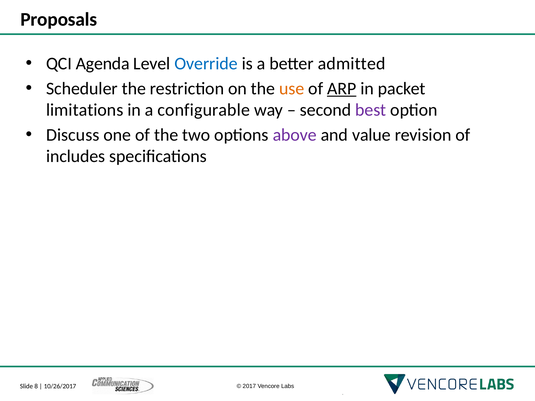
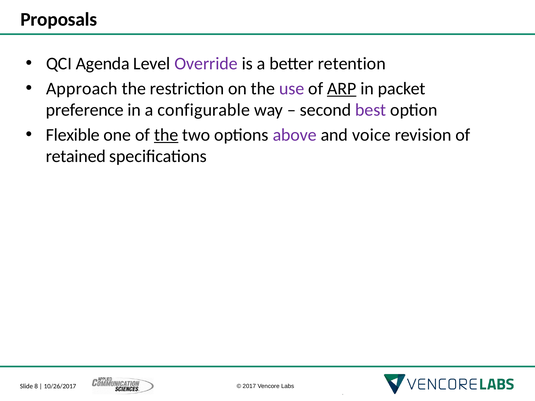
Override colour: blue -> purple (206, 64)
admitted: admitted -> retention (352, 64)
Scheduler: Scheduler -> Approach (82, 89)
use colour: orange -> purple (292, 89)
limitations: limitations -> preference (85, 110)
Discuss: Discuss -> Flexible (73, 135)
the underline: none -> present (166, 135)
value: value -> voice (371, 135)
includes: includes -> retained (76, 156)
